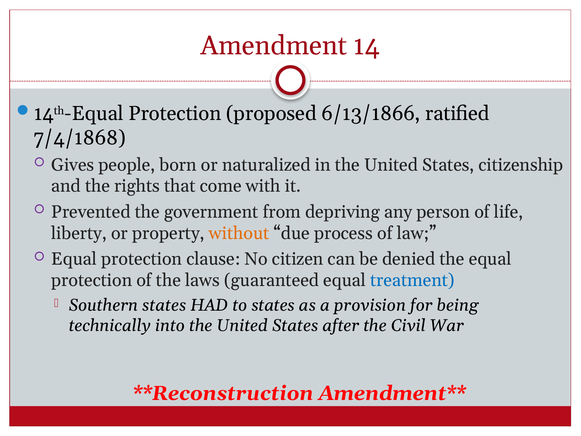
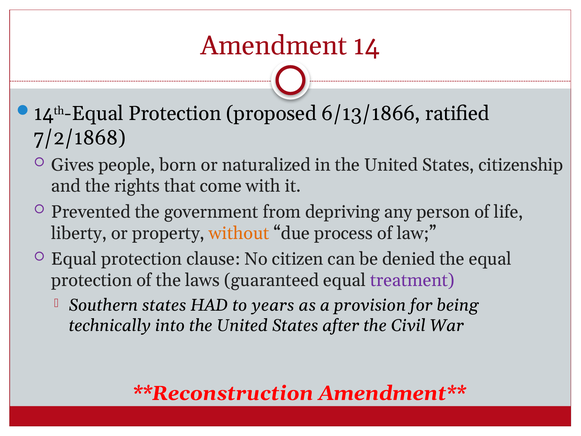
7/4/1868: 7/4/1868 -> 7/2/1868 (80, 138)
treatment colour: blue -> purple (412, 280)
to states: states -> years (273, 305)
